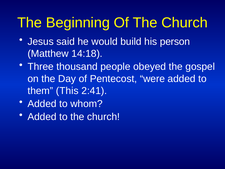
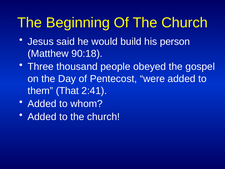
14:18: 14:18 -> 90:18 (87, 54)
This: This -> That (67, 91)
